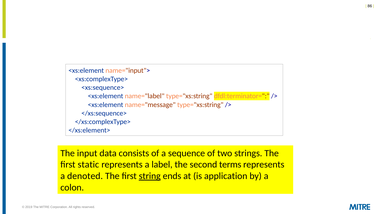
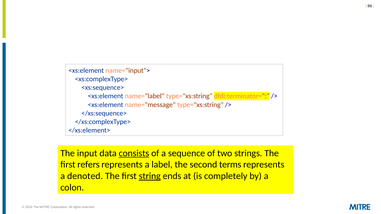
consists underline: none -> present (134, 153)
static: static -> refers (89, 165)
application: application -> completely (226, 176)
